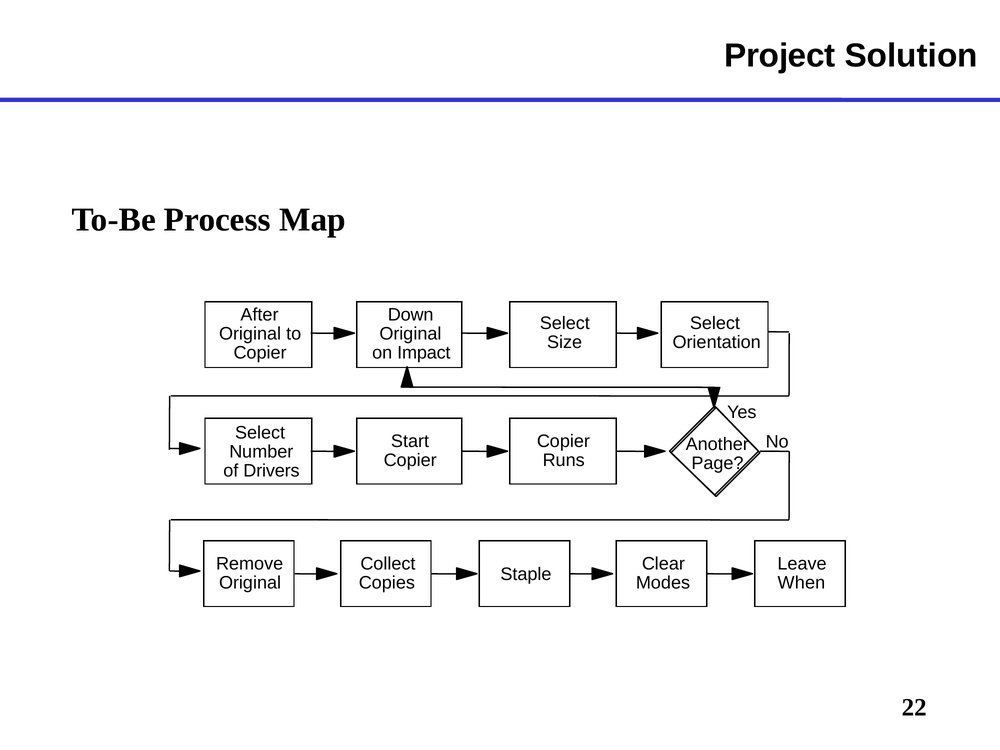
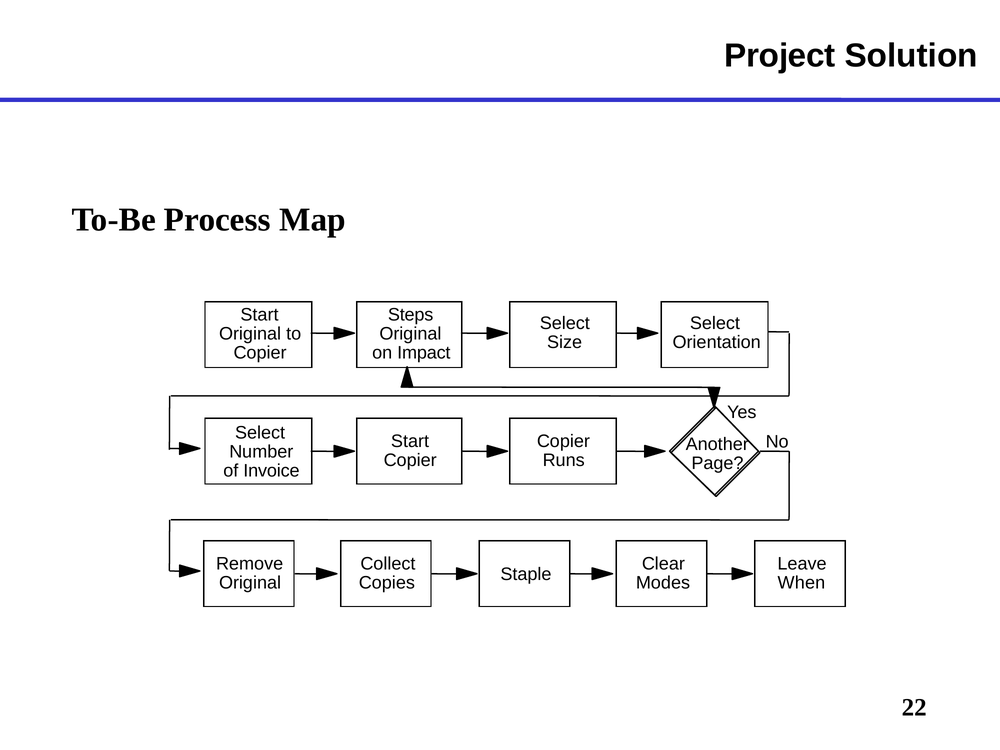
After: After -> Start (260, 315)
Down: Down -> Steps (411, 315)
Drivers: Drivers -> Invoice (271, 471)
